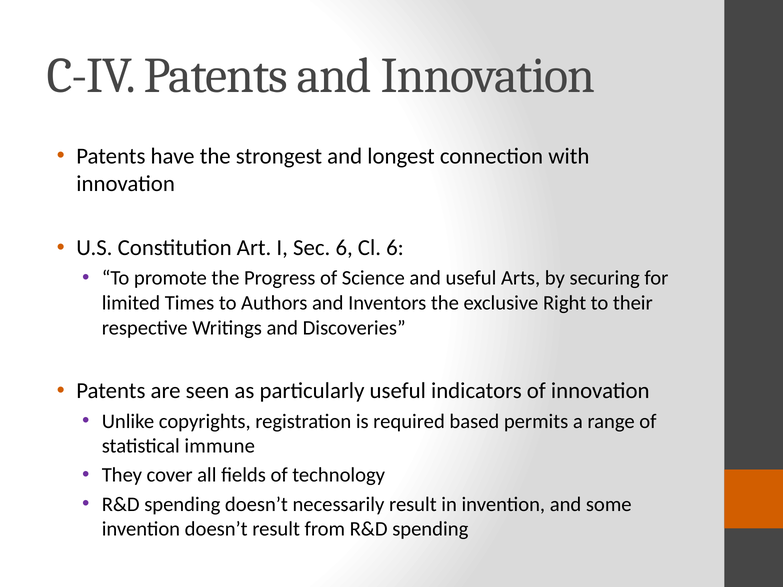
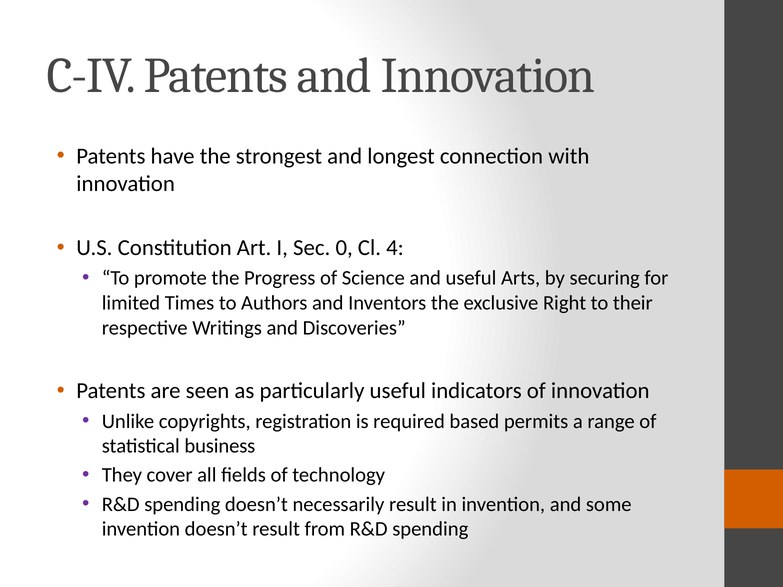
Sec 6: 6 -> 0 (344, 248)
Cl 6: 6 -> 4 (395, 248)
immune: immune -> business (220, 446)
